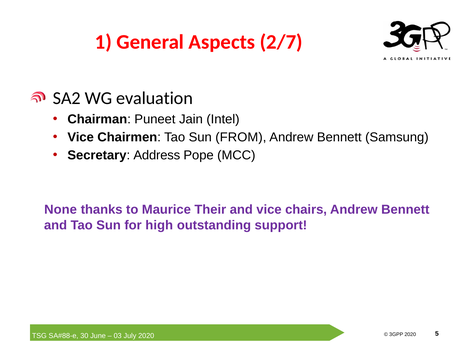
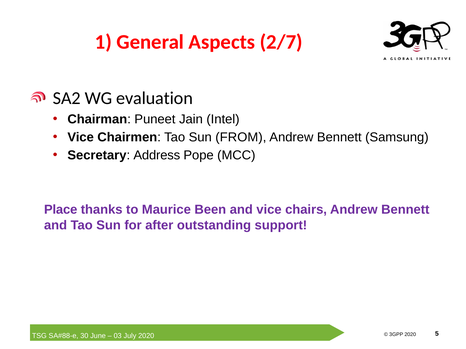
None: None -> Place (61, 210)
Their: Their -> Been (210, 210)
high: high -> after (159, 225)
